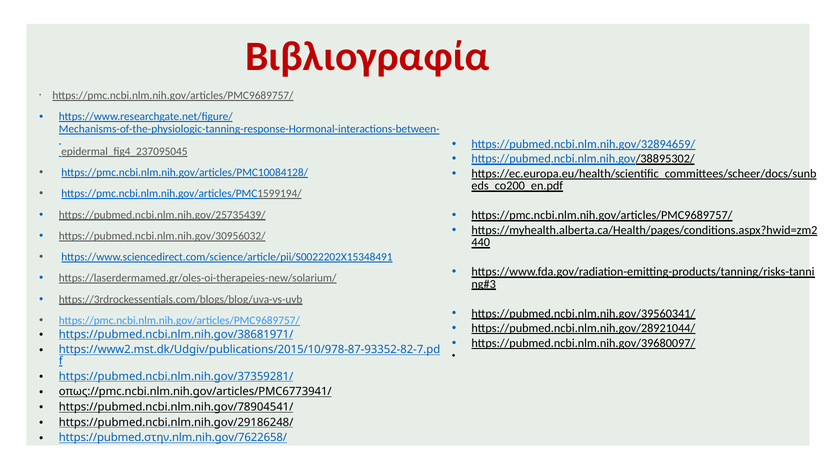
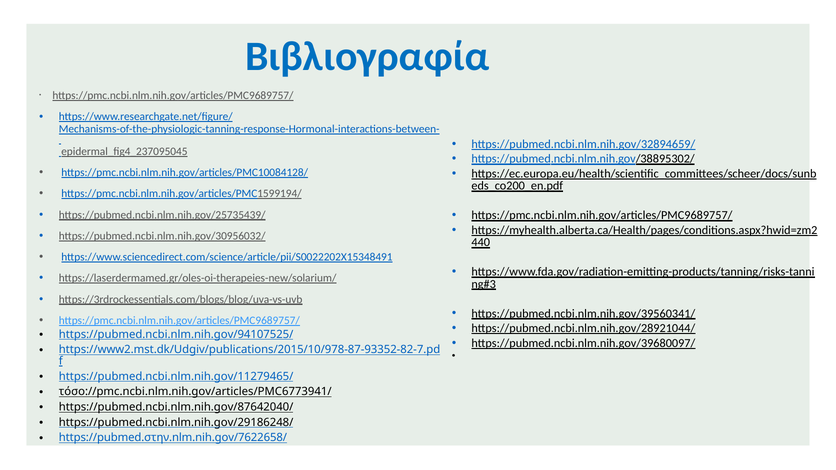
Βιβλιογραφία colour: red -> blue (367, 57)
https://pubmed.ncbi.nlm.nih.gov/38681971/: https://pubmed.ncbi.nlm.nih.gov/38681971/ -> https://pubmed.ncbi.nlm.nih.gov/94107525/ (176, 334)
https://pubmed.ncbi.nlm.nih.gov/37359281/: https://pubmed.ncbi.nlm.nih.gov/37359281/ -> https://pubmed.ncbi.nlm.nih.gov/11279465/ (176, 376)
οπως://pmc.ncbi.nlm.nih.gov/articles/PMC6773941/: οπως://pmc.ncbi.nlm.nih.gov/articles/PMC6773941/ -> τόσο://pmc.ncbi.nlm.nih.gov/articles/PMC6773941/ (195, 392)
https://pubmed.ncbi.nlm.nih.gov/78904541/: https://pubmed.ncbi.nlm.nih.gov/78904541/ -> https://pubmed.ncbi.nlm.nih.gov/87642040/ (176, 407)
